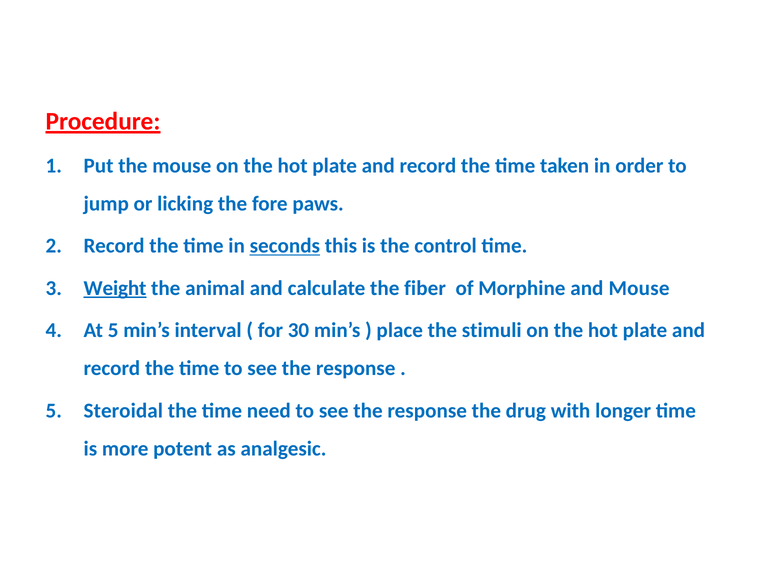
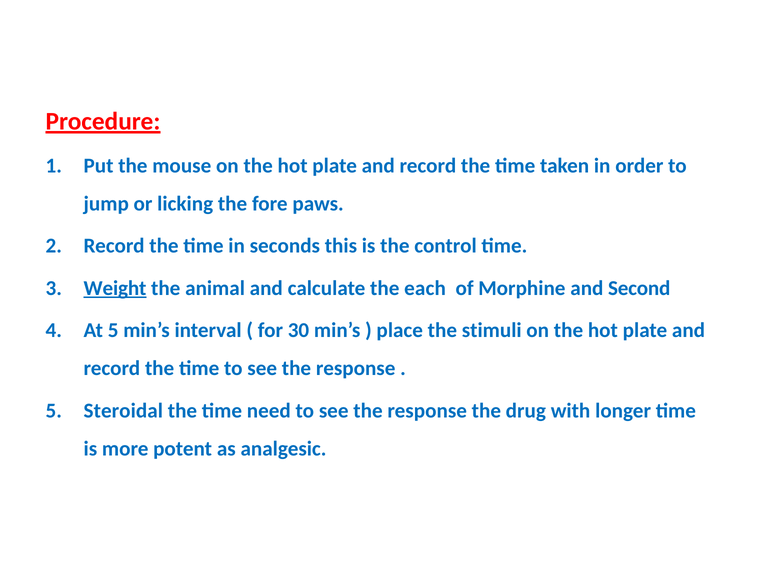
seconds underline: present -> none (285, 246)
fiber: fiber -> each (425, 288)
and Mouse: Mouse -> Second (639, 288)
